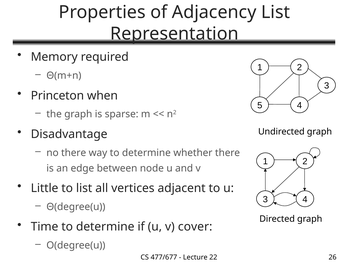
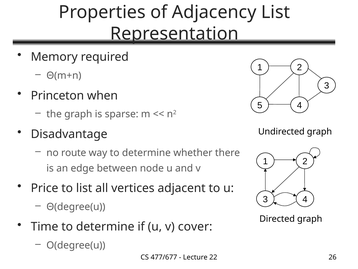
no there: there -> route (74, 152)
Little: Little -> Price (45, 188)
